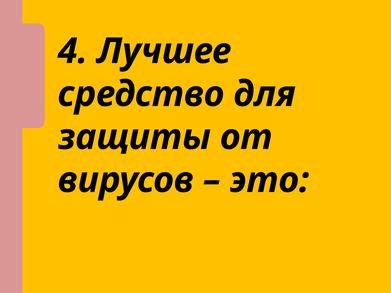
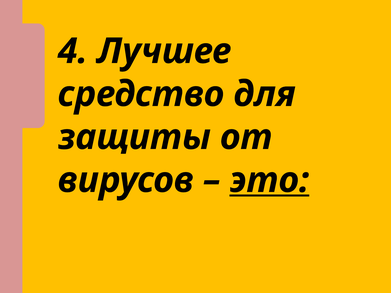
это underline: none -> present (269, 180)
